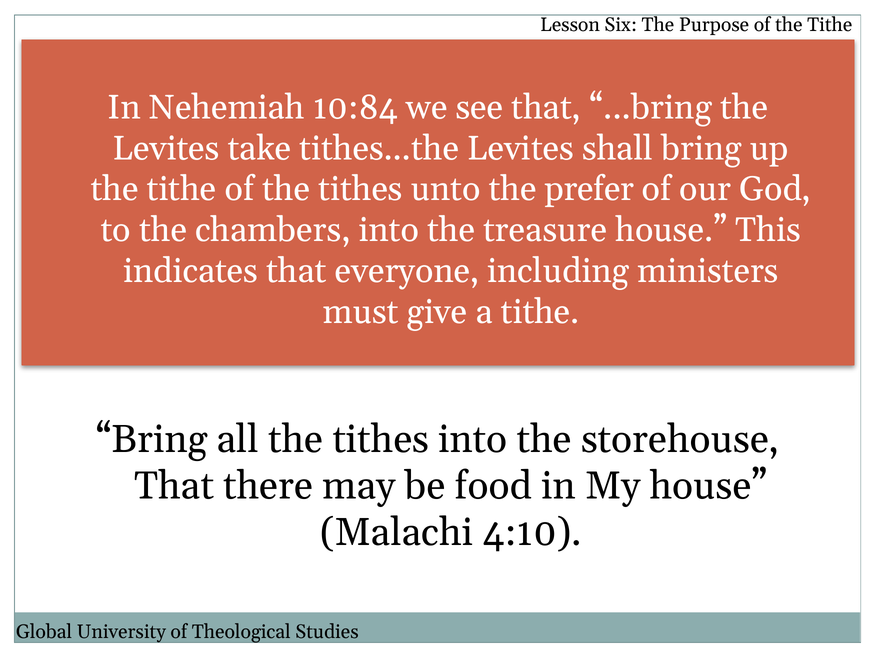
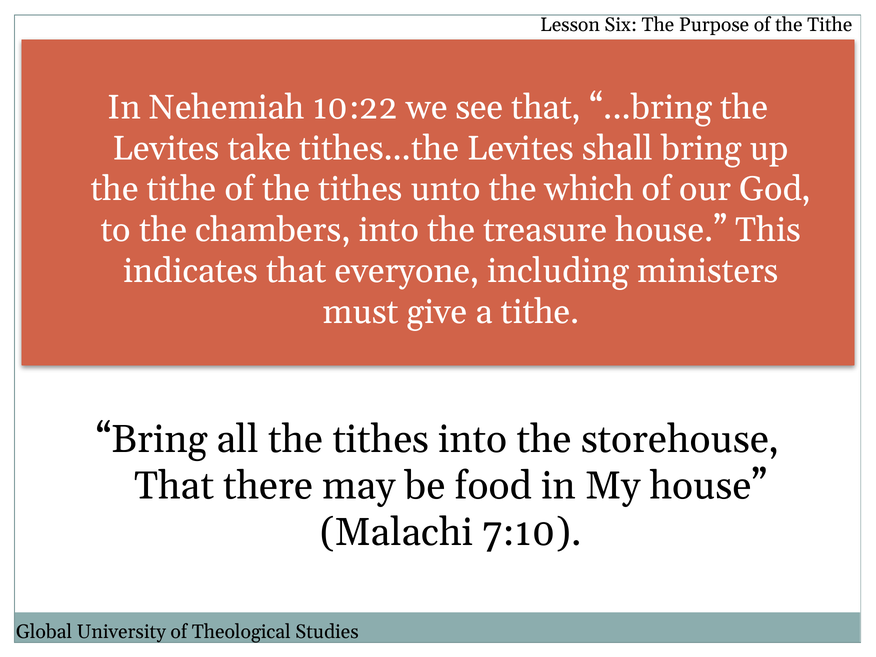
10:84: 10:84 -> 10:22 (355, 107)
prefer: prefer -> which (589, 189)
4:10: 4:10 -> 7:10 (532, 533)
